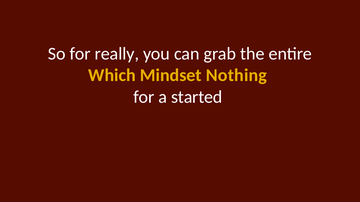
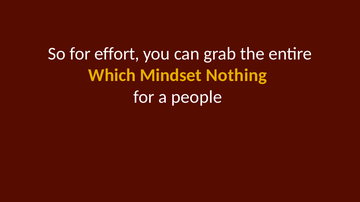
really: really -> effort (117, 54)
started: started -> people (197, 97)
